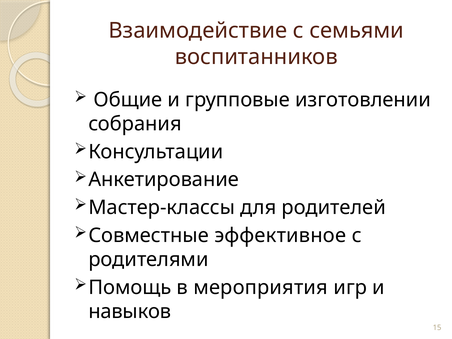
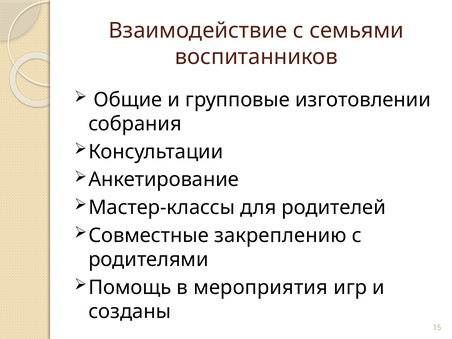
эффективное: эффективное -> закреплению (280, 235)
навыков: навыков -> созданы (130, 312)
